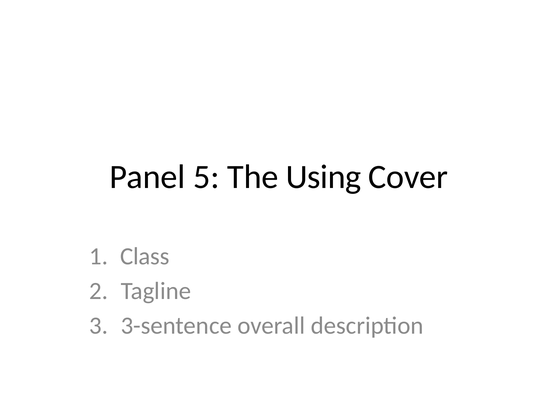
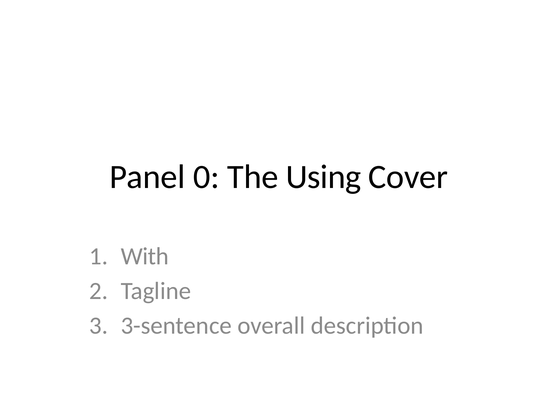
5: 5 -> 0 (206, 177)
Class: Class -> With (145, 257)
